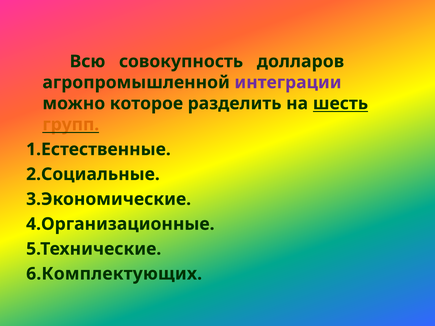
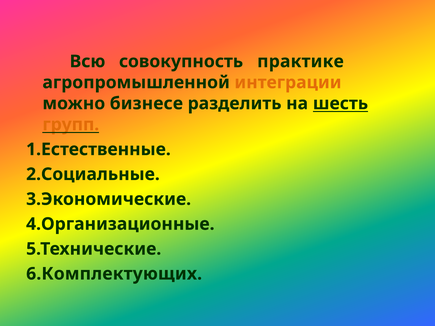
долларов: долларов -> практике (300, 61)
интеграции colour: purple -> orange (288, 83)
которое: которое -> бизнесе (146, 104)
